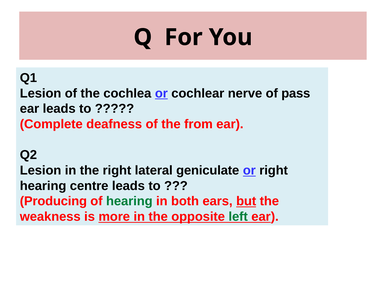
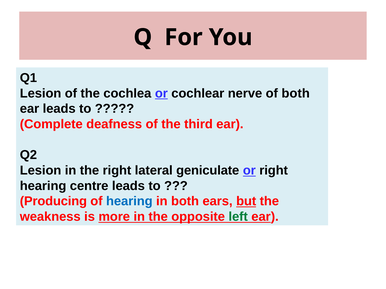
of pass: pass -> both (296, 93)
from: from -> third (198, 124)
hearing colour: green -> blue (129, 202)
